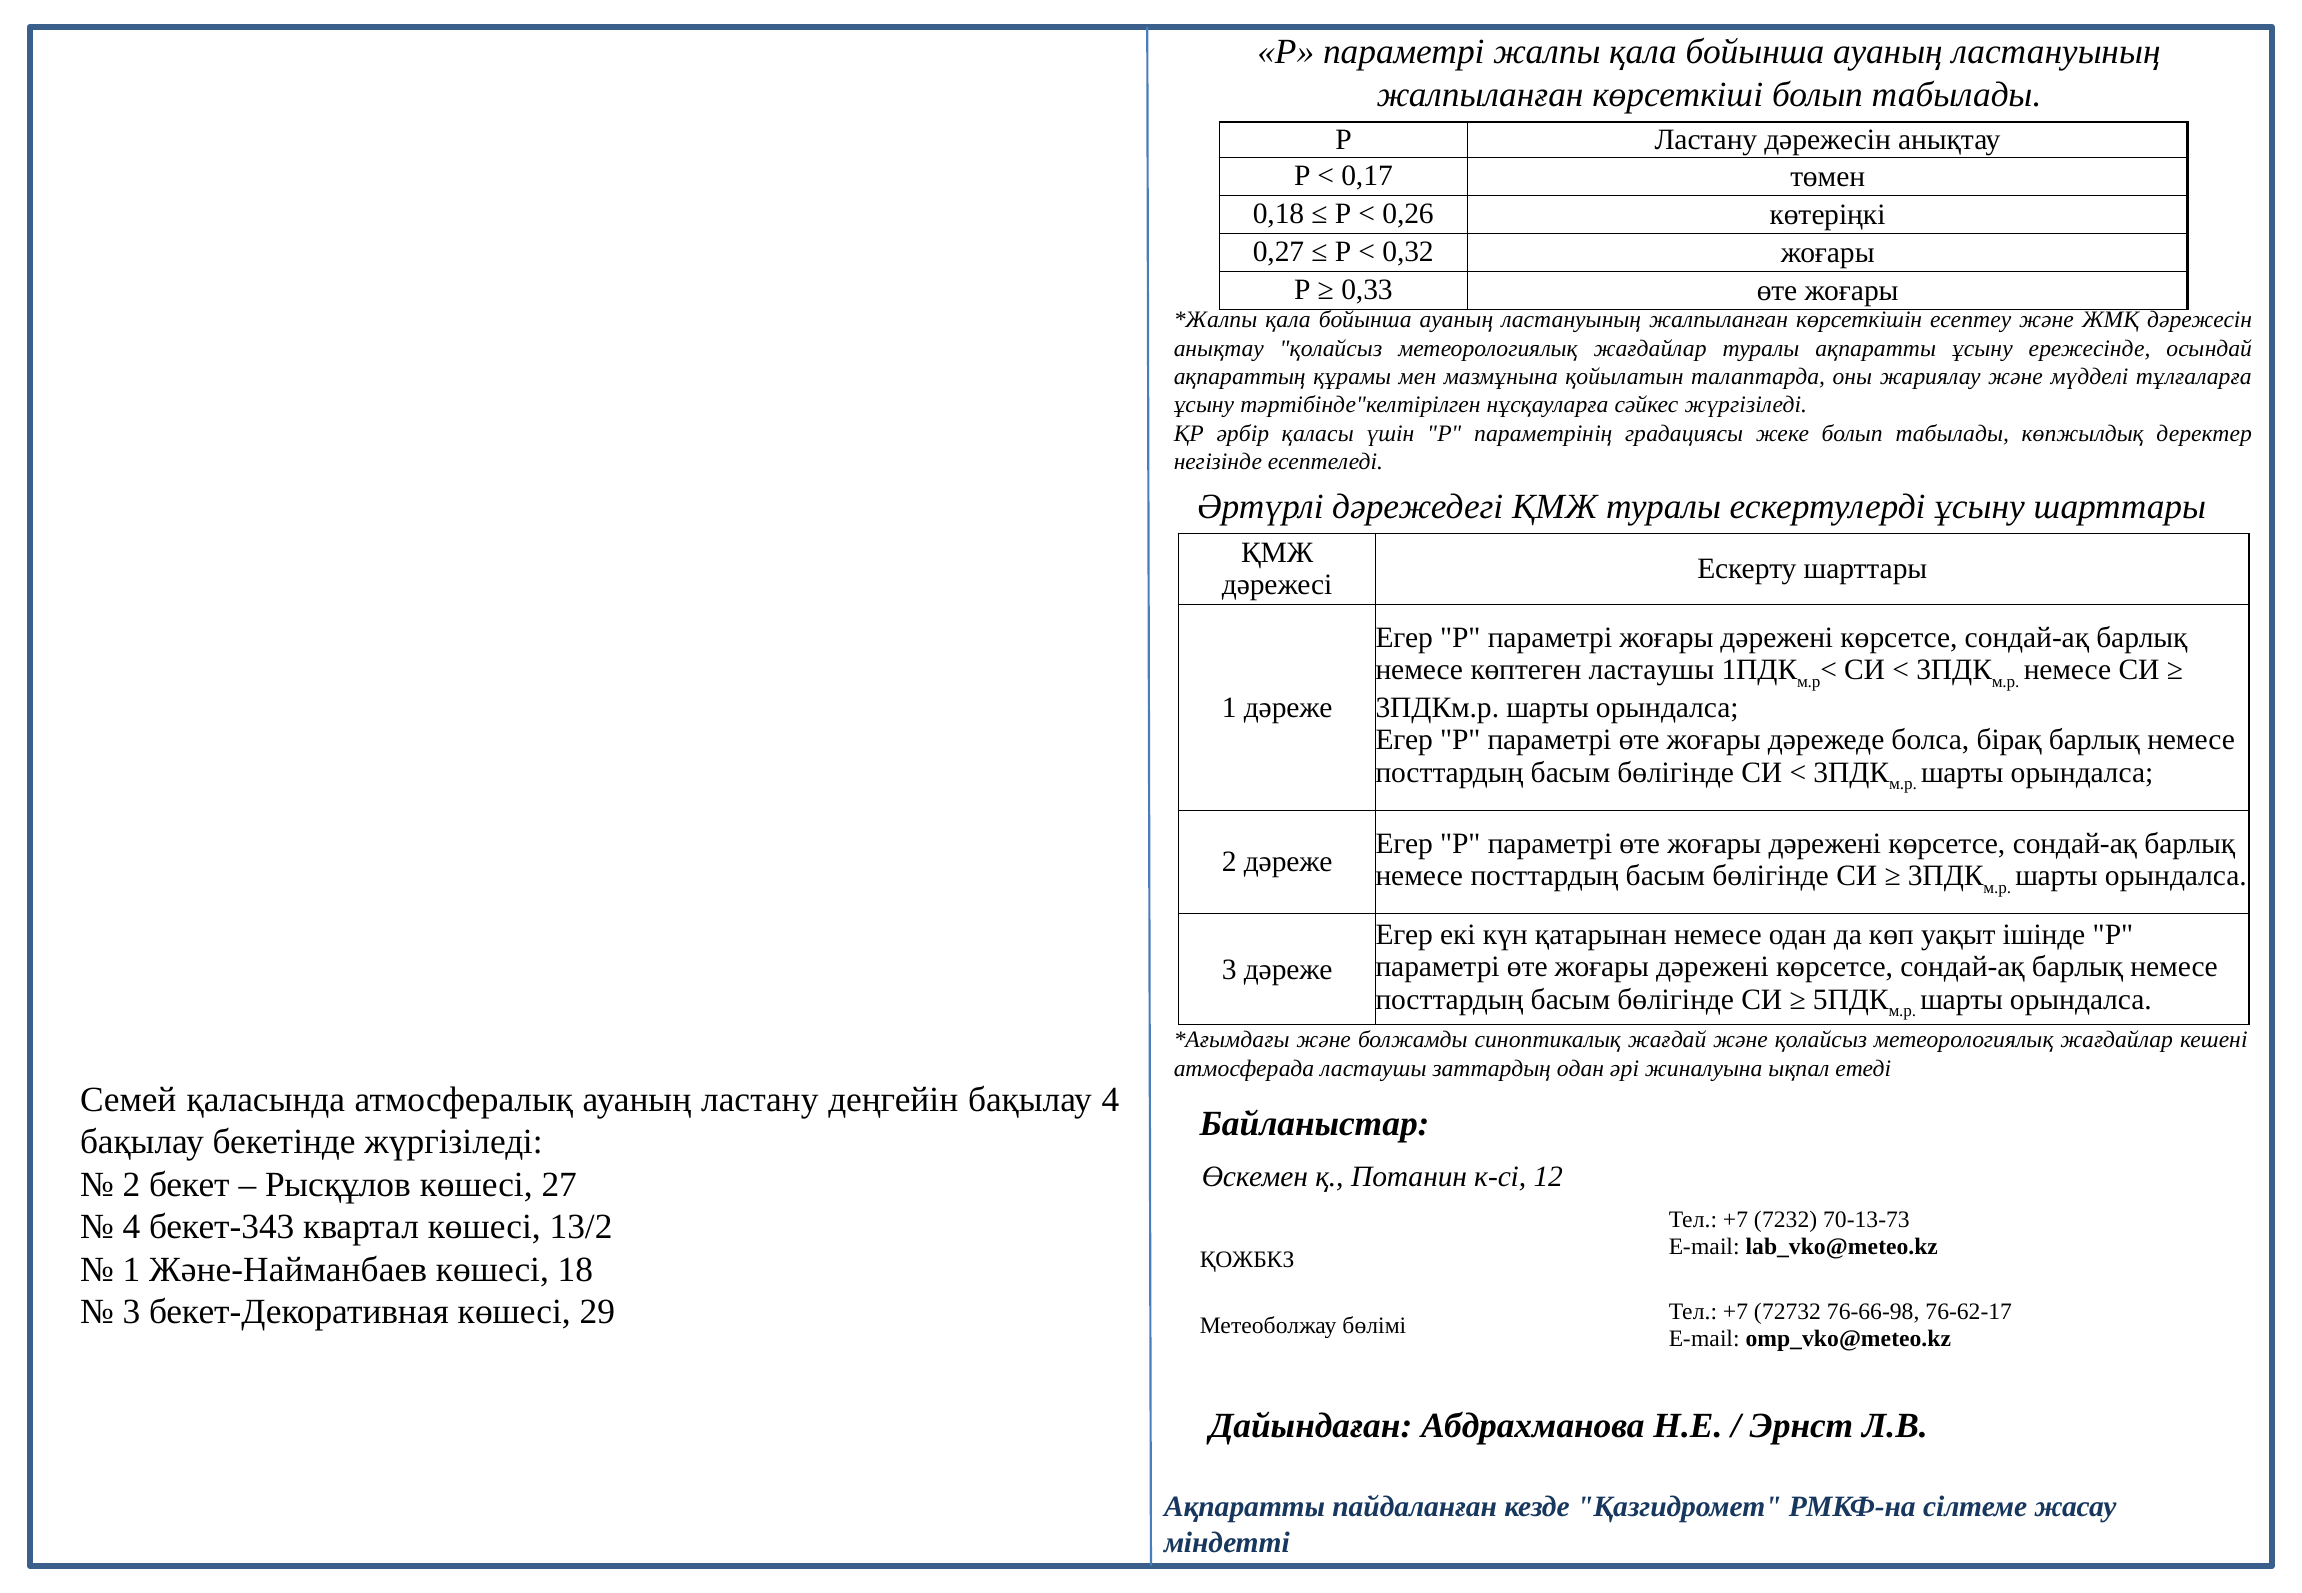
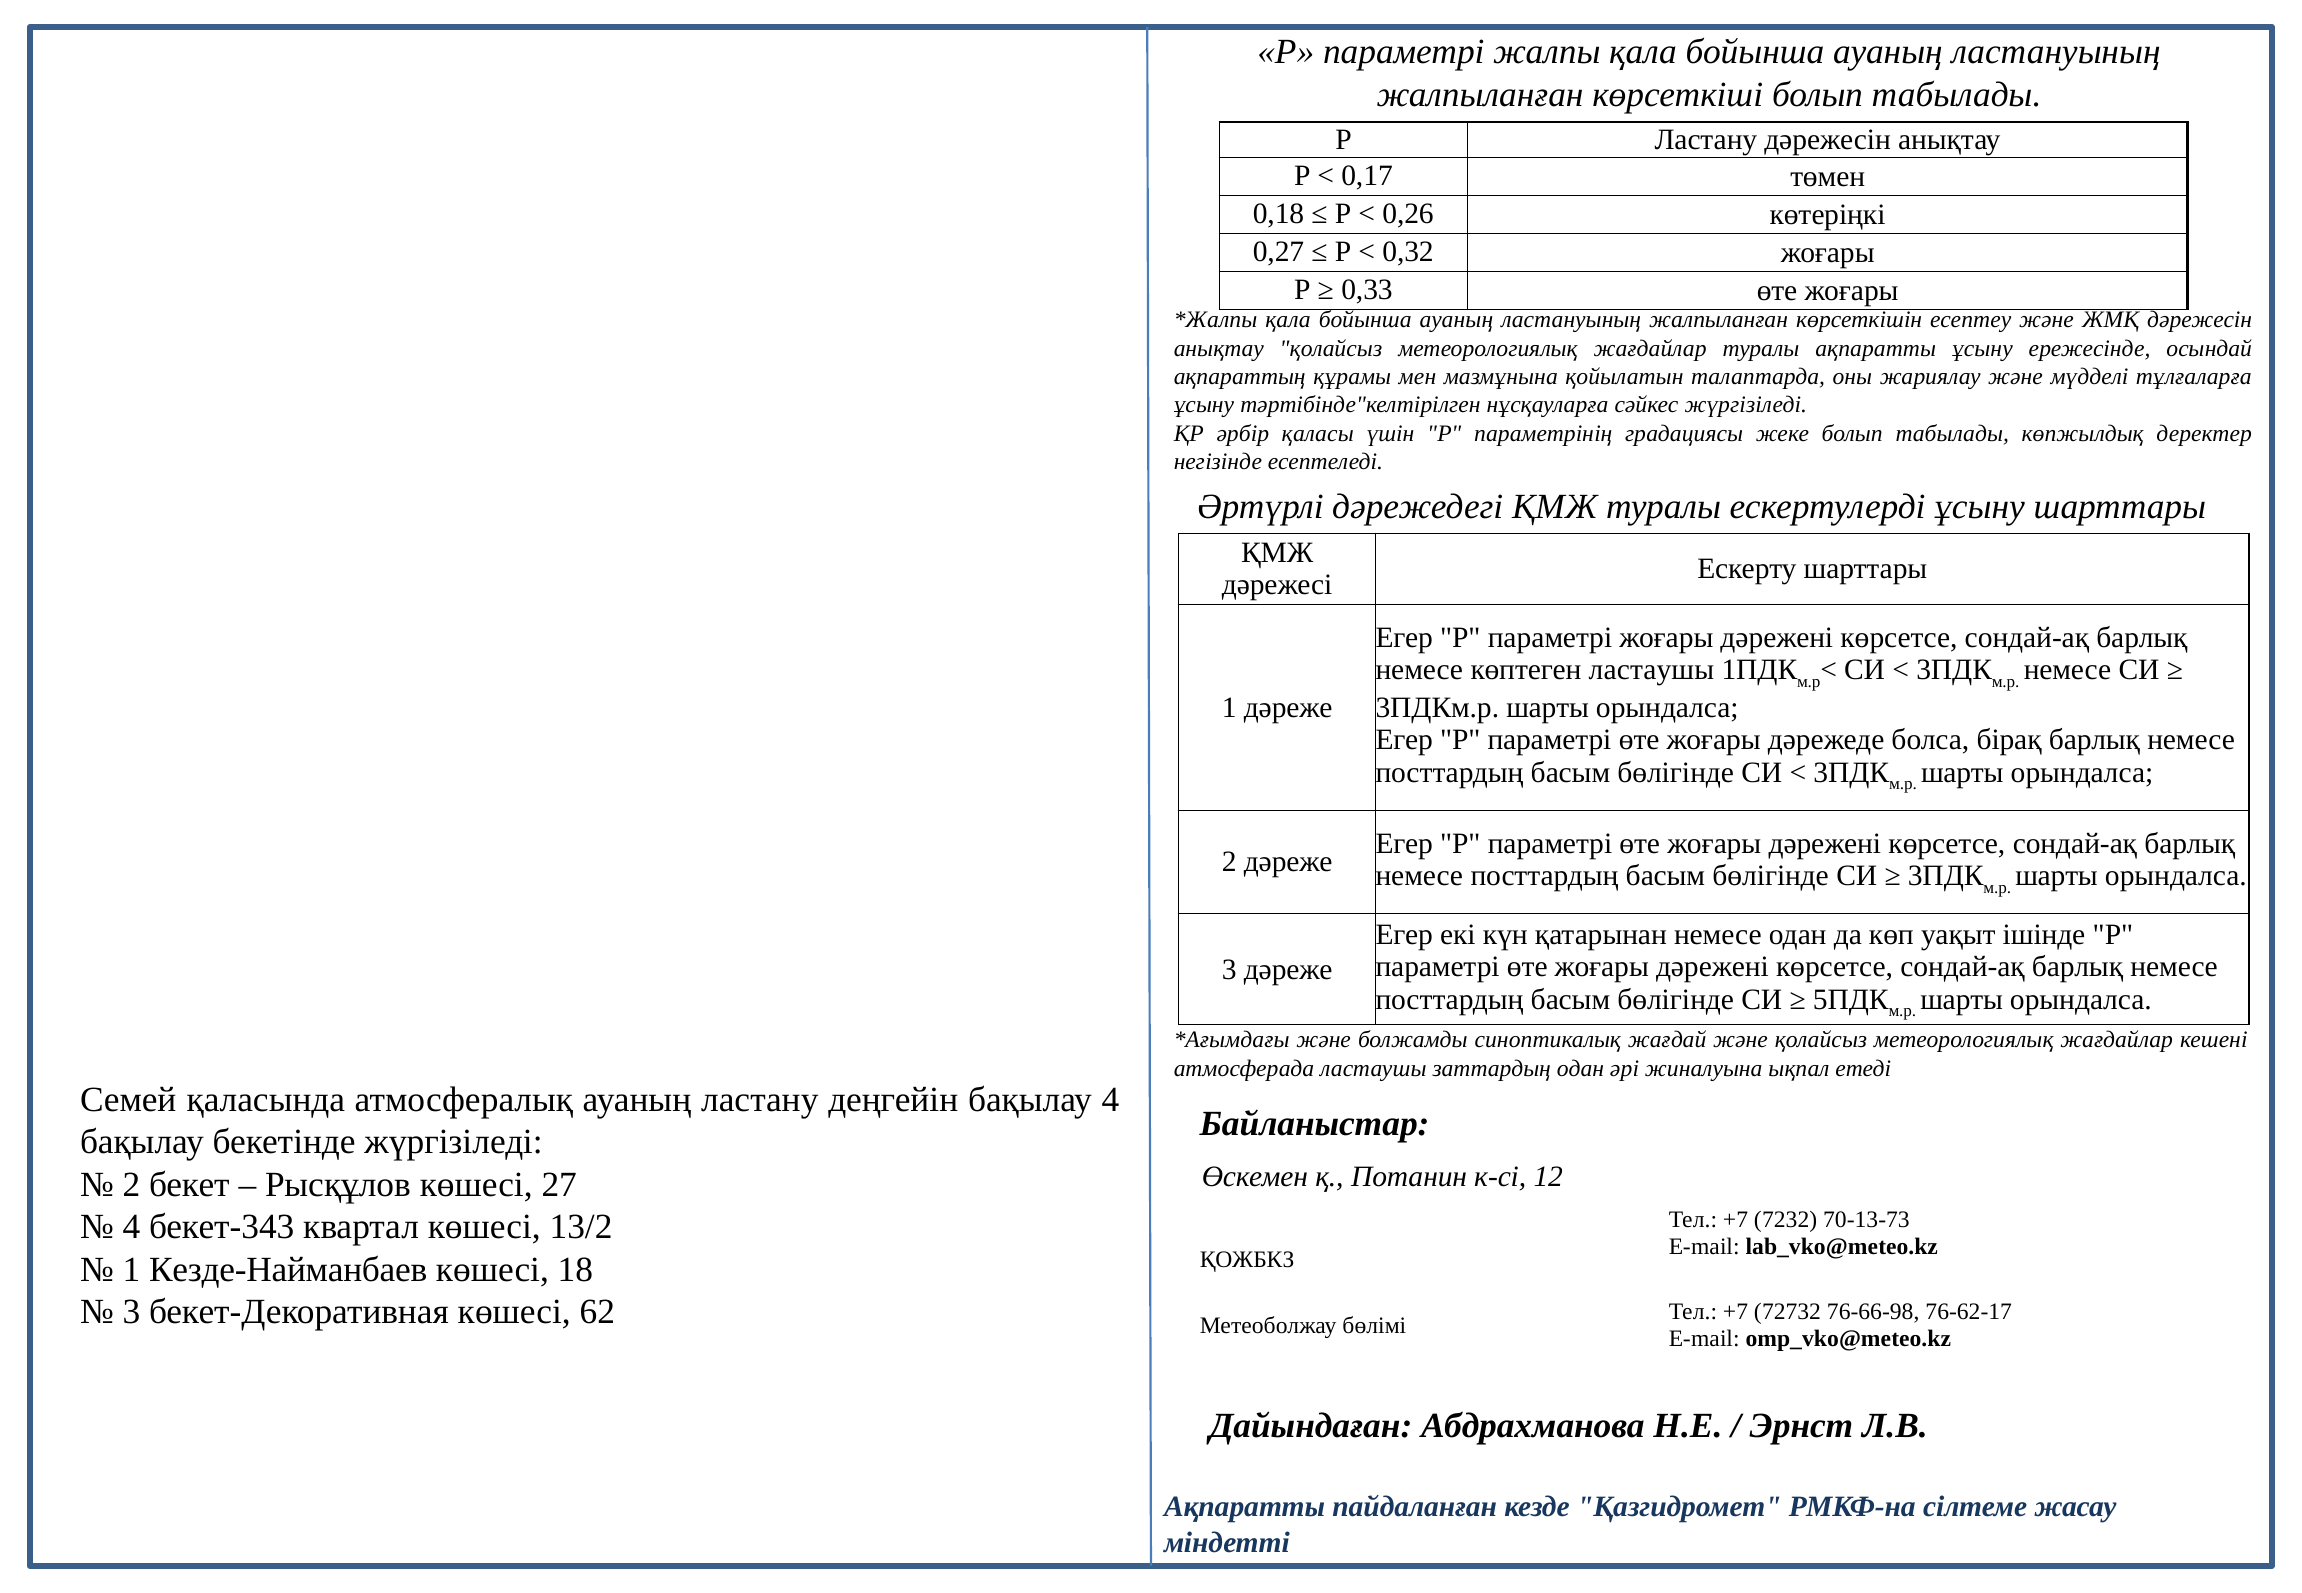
Және-Найманбаев: Және-Найманбаев -> Кезде-Найманбаев (288, 1270)
29: 29 -> 62 (597, 1313)
